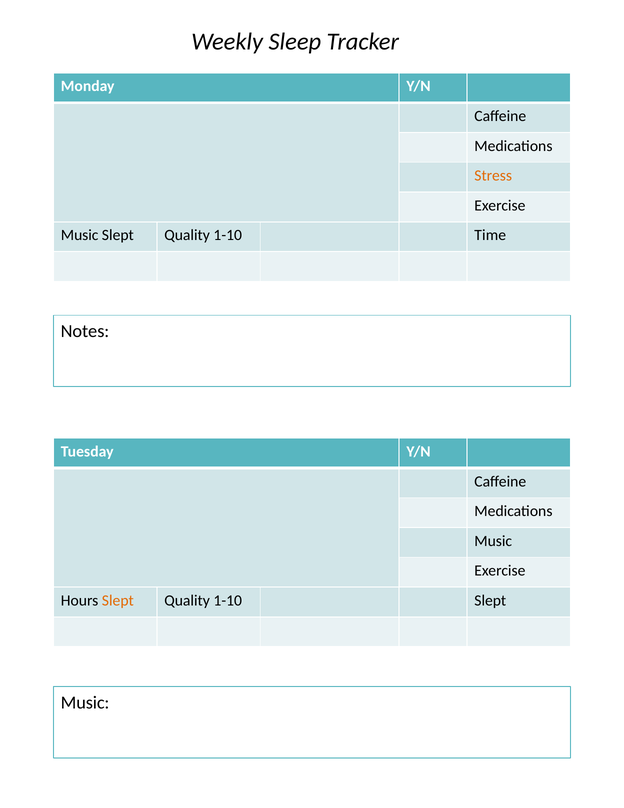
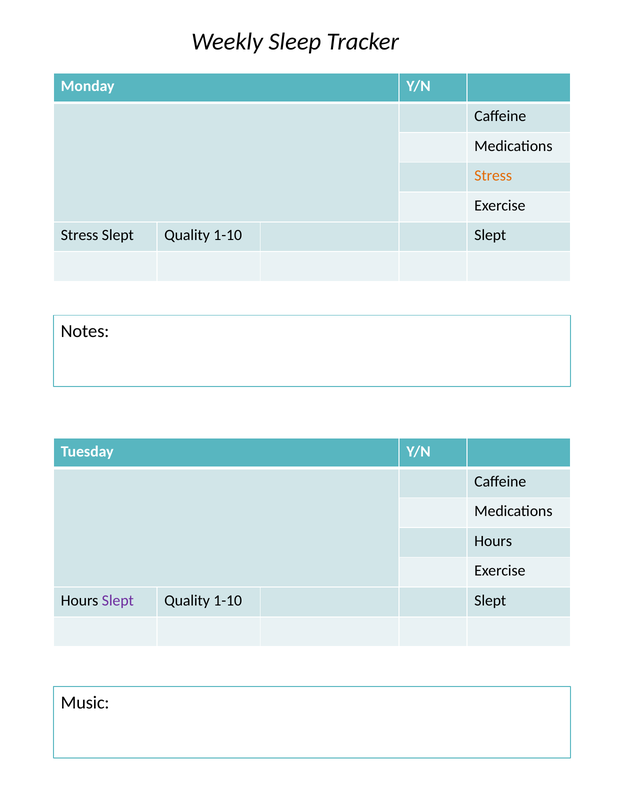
Music: Music -> Stress (80, 235)
Time: Time -> Slept (490, 235)
Music: Music -> Hours (493, 541)
Slept colour: orange -> purple (118, 600)
